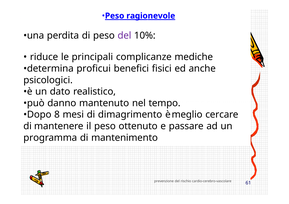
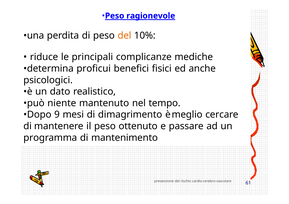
del colour: purple -> orange (124, 36)
danno: danno -> niente (62, 103)
8: 8 -> 9 (57, 115)
